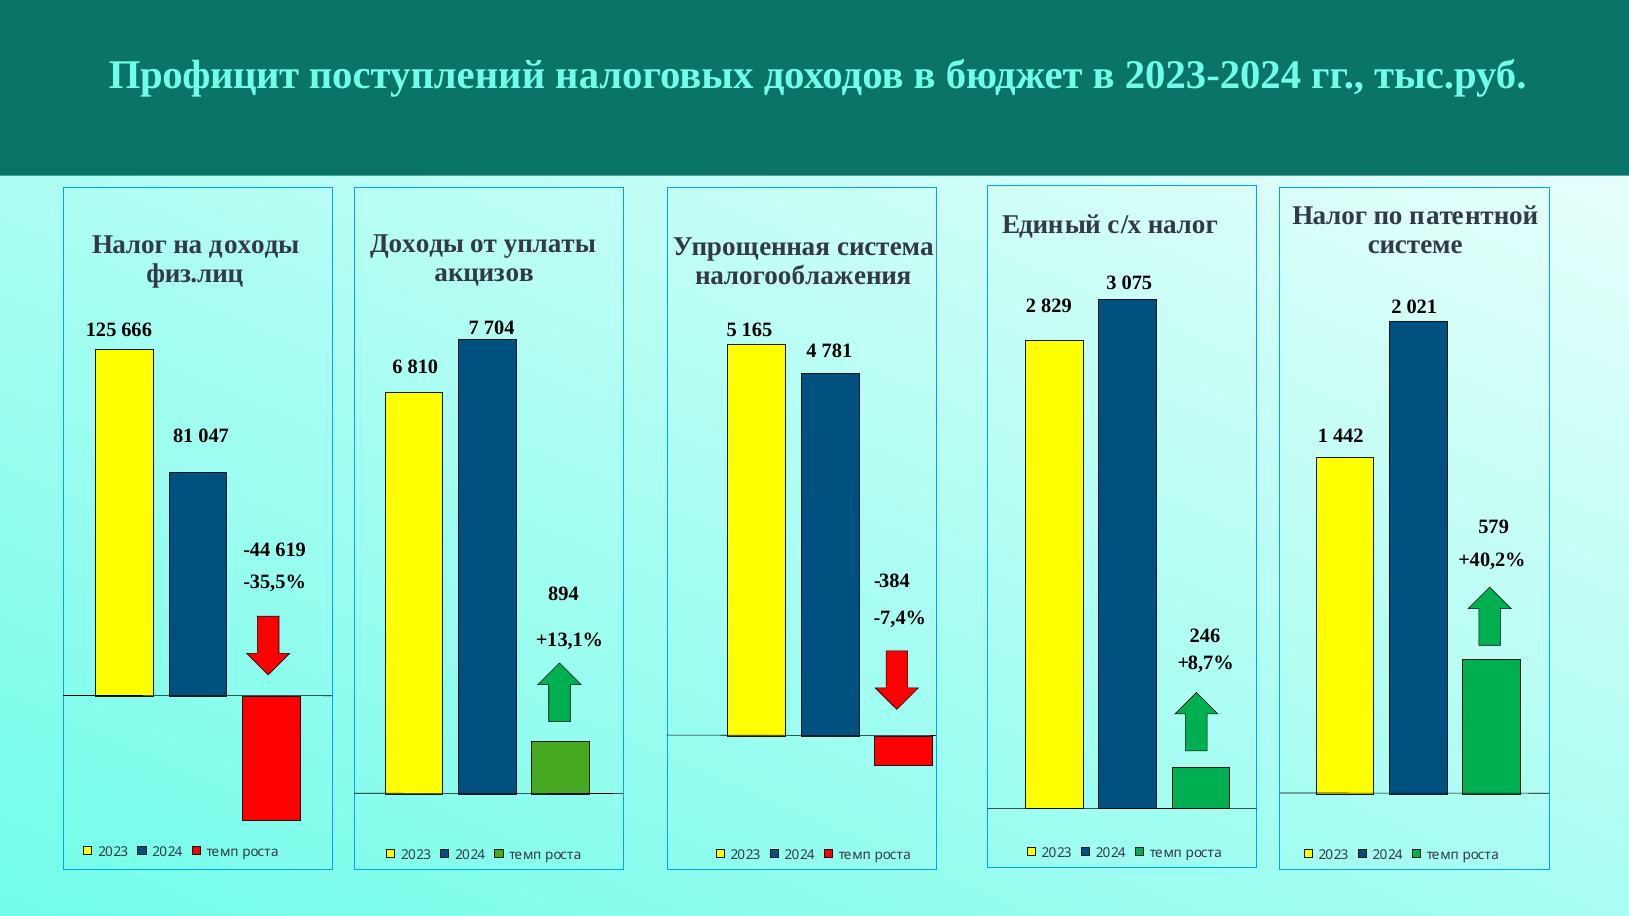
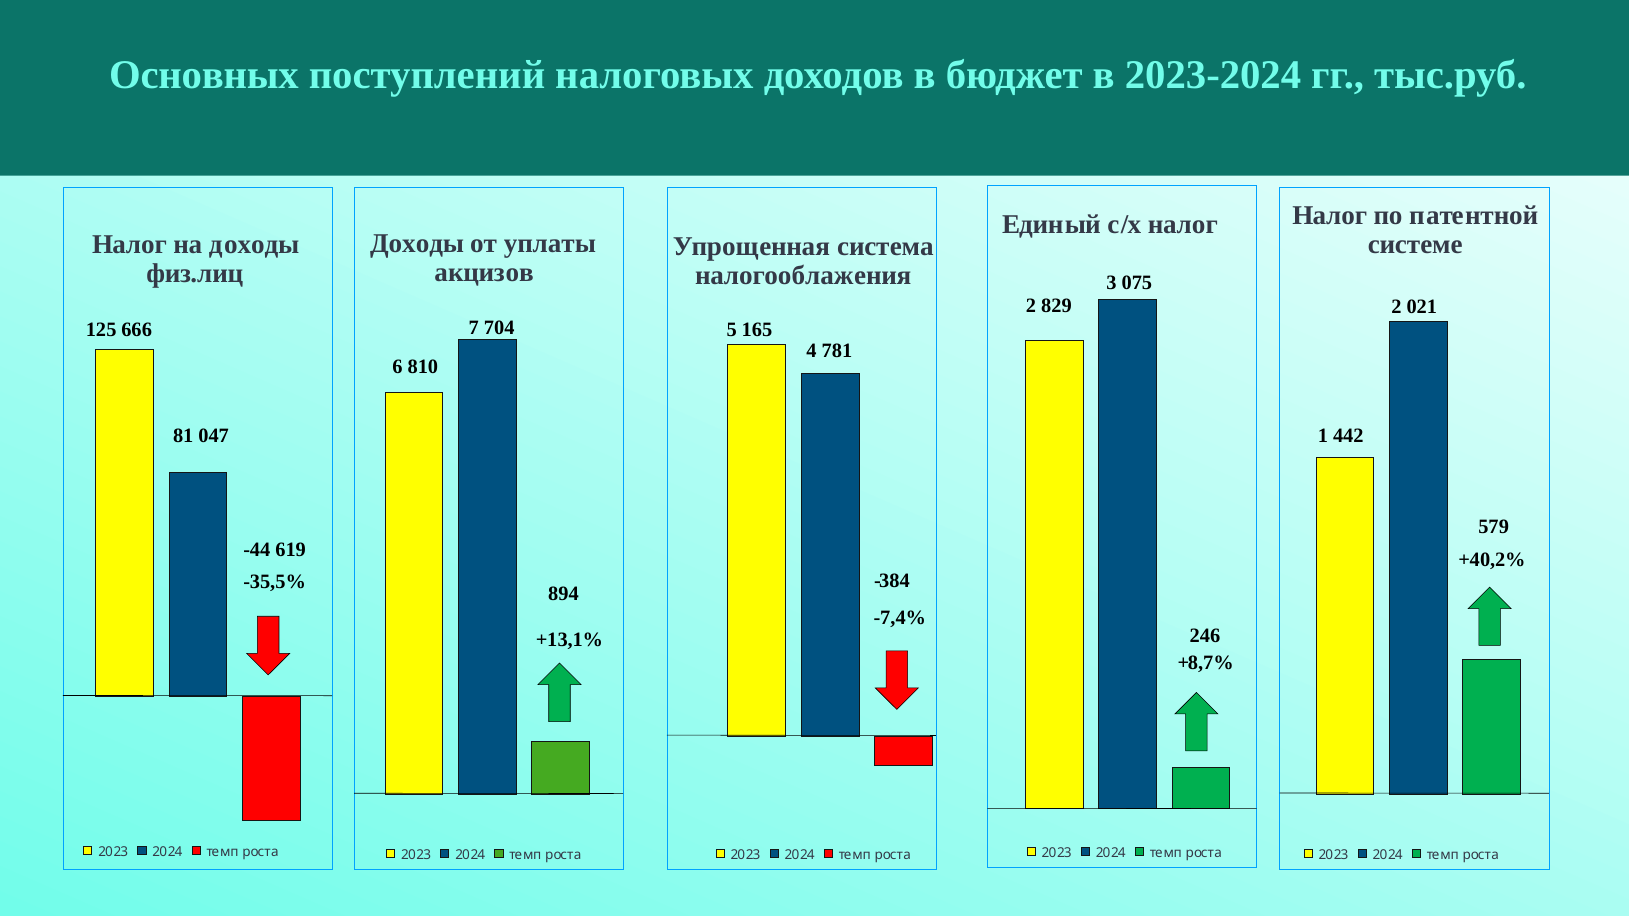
Профицит: Профицит -> Основных (204, 75)
